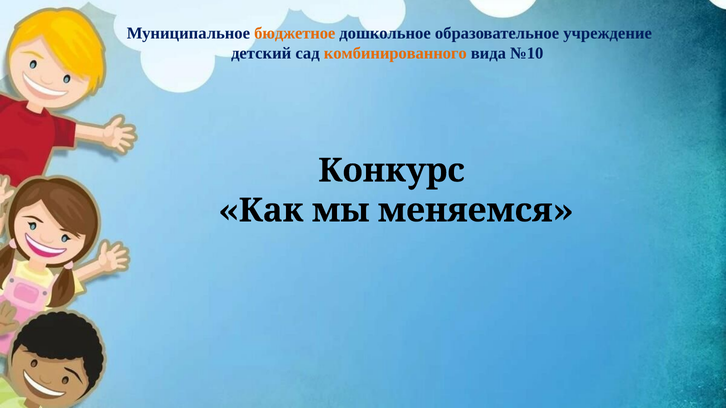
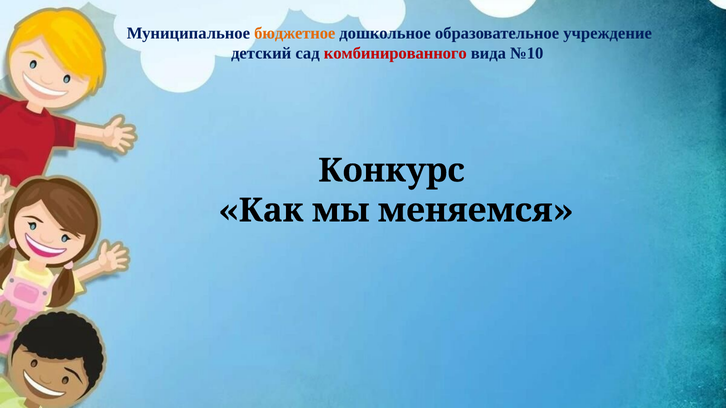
комбинированного colour: orange -> red (395, 53)
